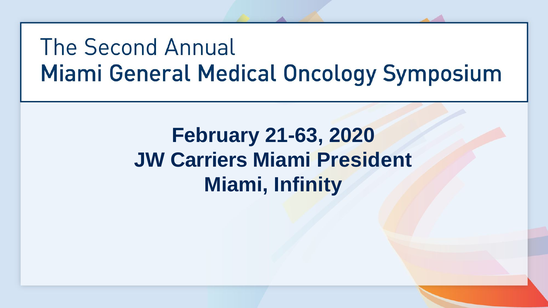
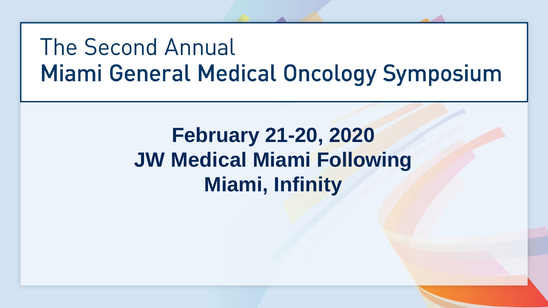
21-63: 21-63 -> 21-20 (294, 136)
Carriers: Carriers -> Medical (209, 160)
President: President -> Following (364, 160)
